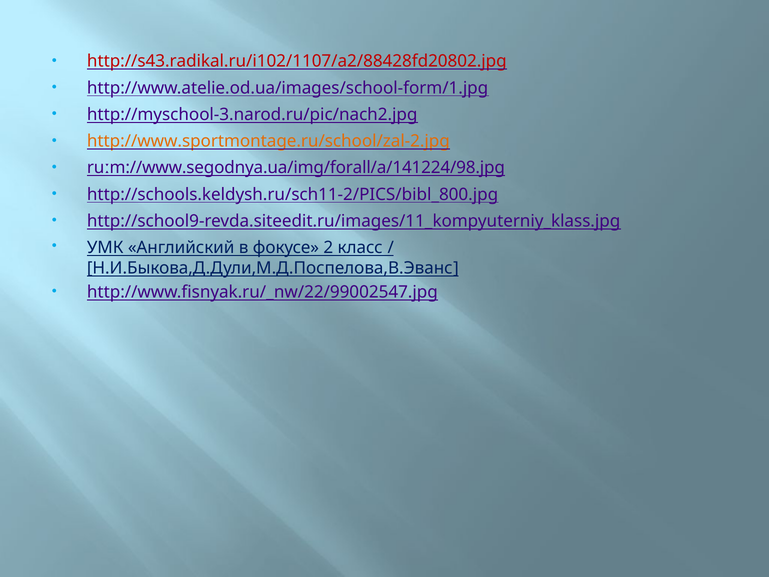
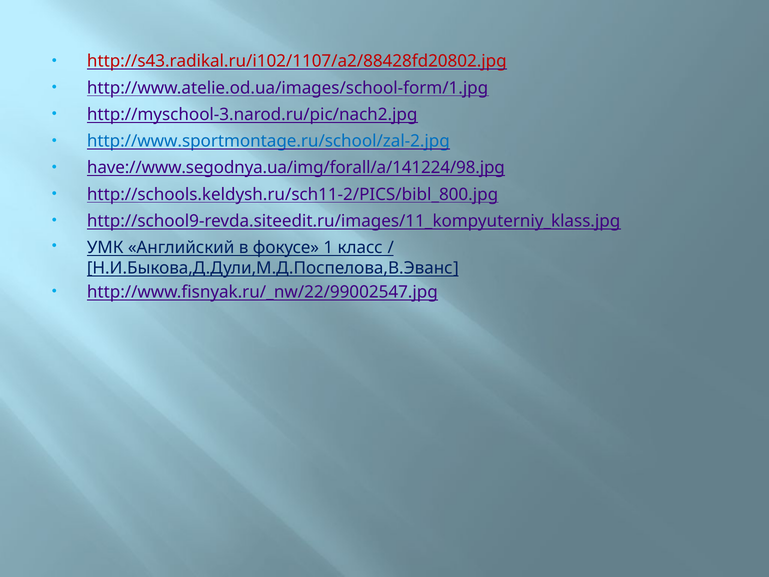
http://www.sportmontage.ru/school/zal-2.jpg colour: orange -> blue (268, 141)
ruːm://www.segodnya.ua/img/forall/a/141224/98.jpg: ruːm://www.segodnya.ua/img/forall/a/141224/98.jpg -> have://www.segodnya.ua/img/forall/a/141224/98.jpg (296, 168)
2: 2 -> 1 (328, 248)
